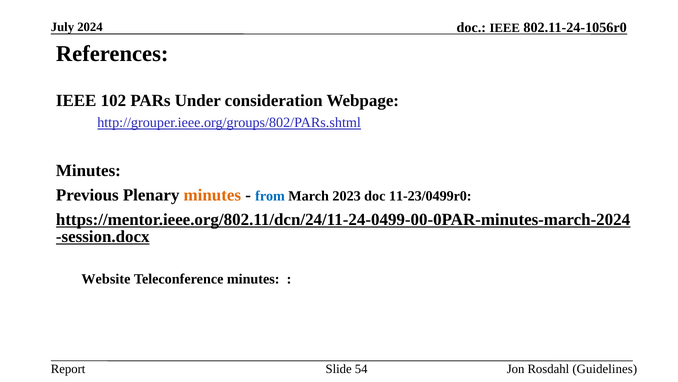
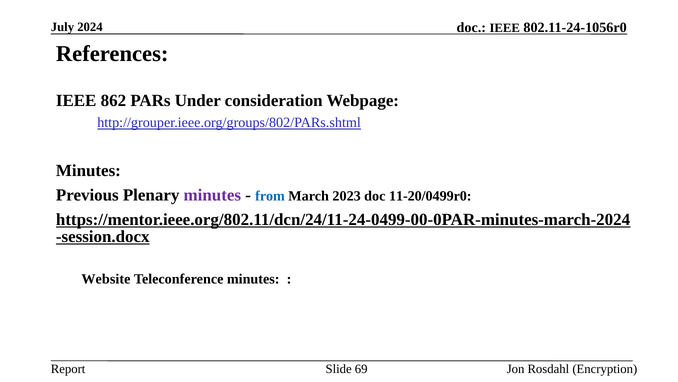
102: 102 -> 862 (113, 100)
minutes colour: orange -> purple (212, 195)
11-23/0499r0: 11-23/0499r0 -> 11-20/0499r0 (430, 196)
54: 54 -> 69 (361, 369)
Guidelines: Guidelines -> Encryption (605, 369)
